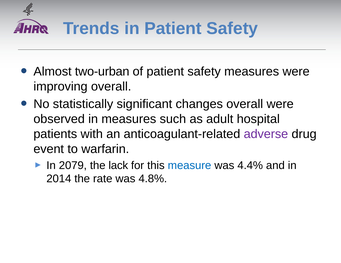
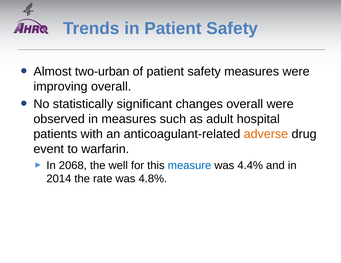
adverse colour: purple -> orange (266, 134)
2079: 2079 -> 2068 (73, 166)
lack: lack -> well (118, 166)
